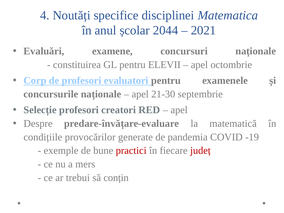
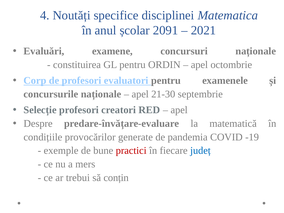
2044: 2044 -> 2091 (166, 30)
ELEVII: ELEVII -> ORDIN (164, 65)
județ colour: red -> blue (200, 151)
